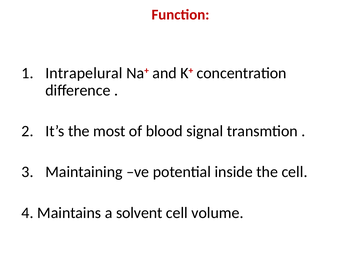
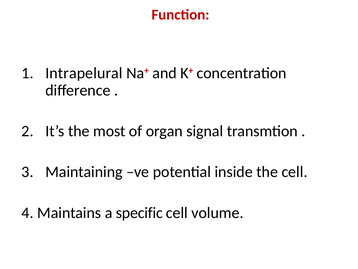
blood: blood -> organ (164, 131)
solvent: solvent -> specific (139, 212)
